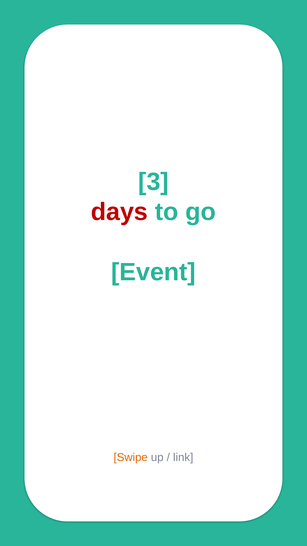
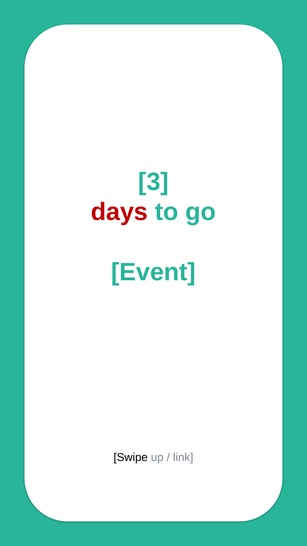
Swipe colour: orange -> black (131, 457)
